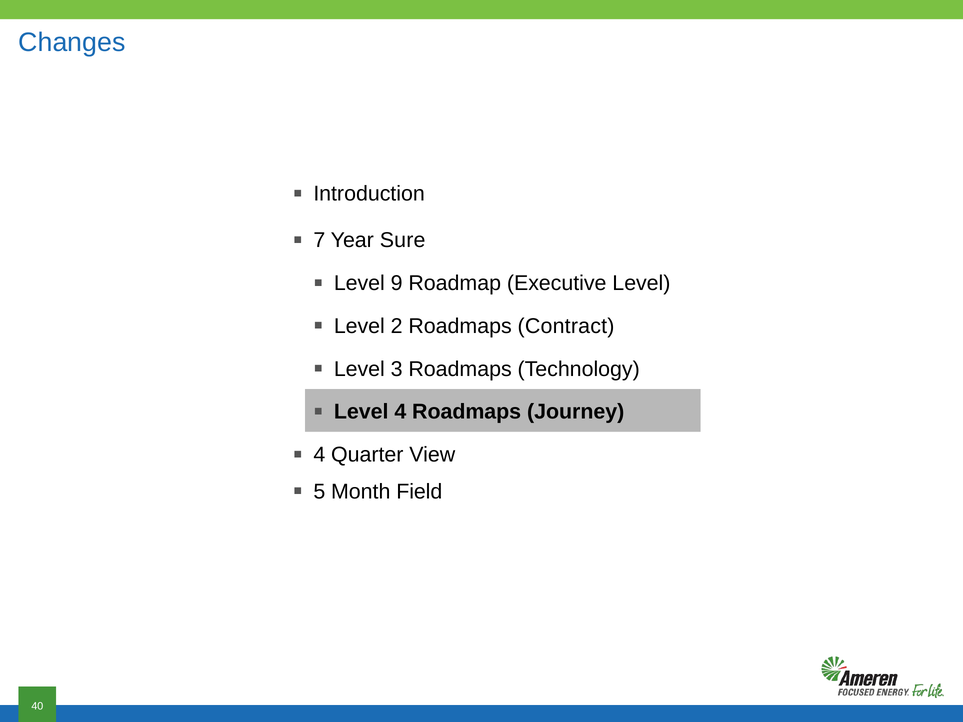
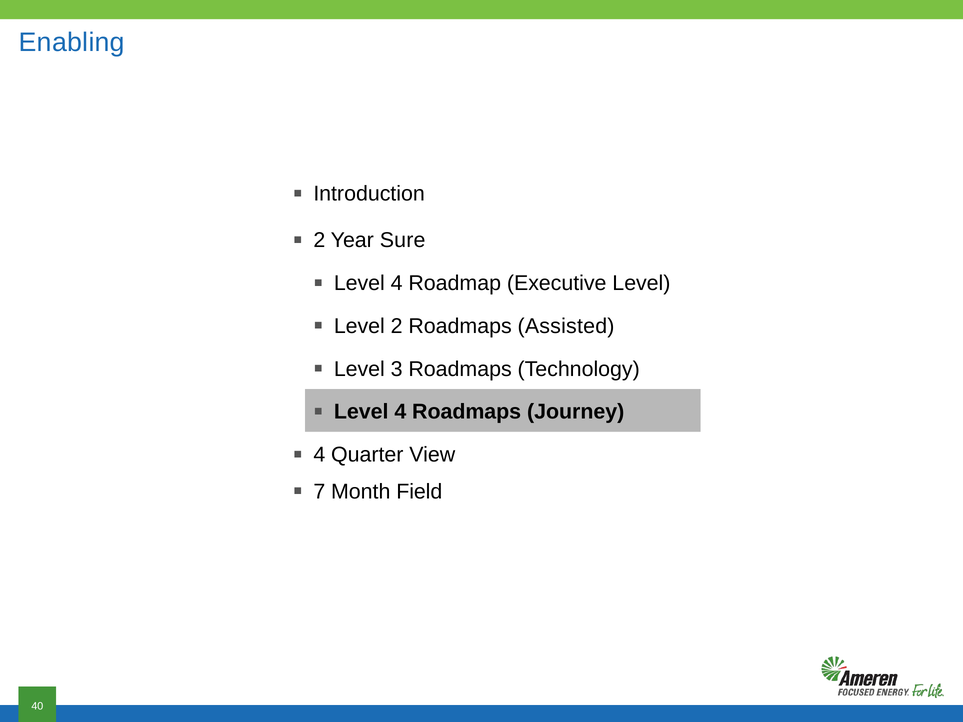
Changes: Changes -> Enabling (72, 43)
7: 7 -> 2 (319, 241)
9: 9 -> 4 (397, 284)
Contract: Contract -> Assisted (566, 326)
5: 5 -> 7 (319, 492)
